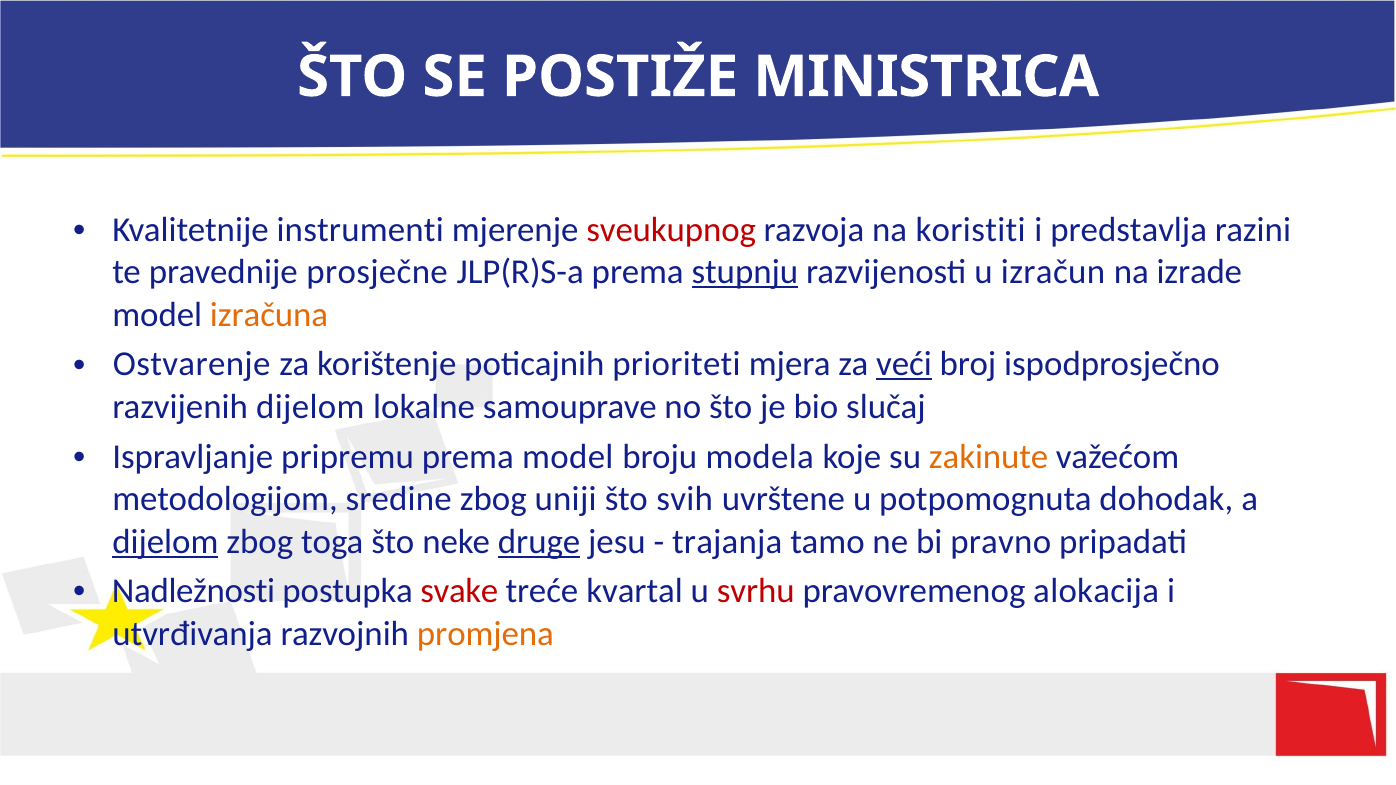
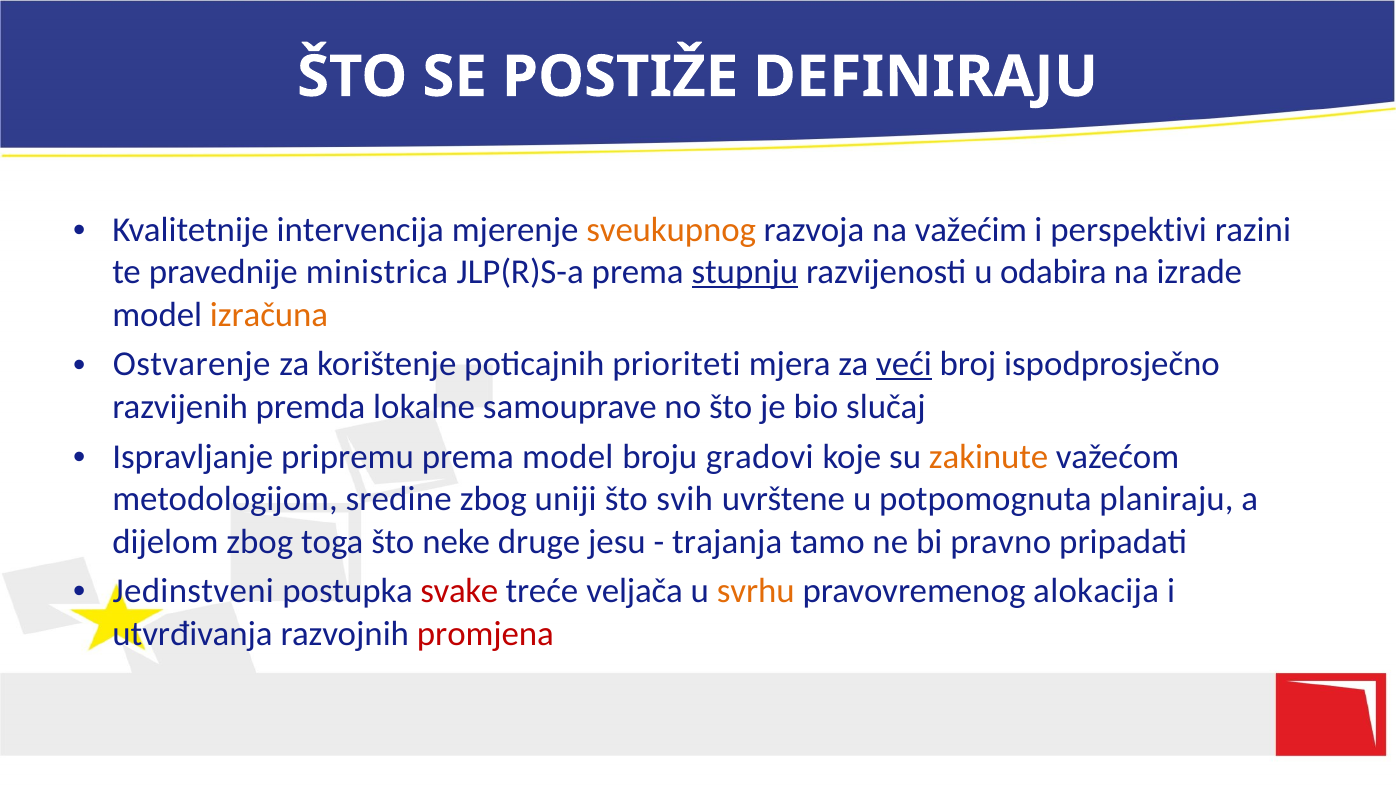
MINISTRICA: MINISTRICA -> DEFINIRAJU (926, 77)
instrumenti: instrumenti -> intervencija (360, 230)
sveukupnog colour: red -> orange (671, 230)
koristiti: koristiti -> važećim (971, 230)
predstavlja: predstavlja -> perspektivi (1129, 230)
prosječne: prosječne -> ministrica (377, 272)
izračun: izračun -> odabira (1053, 272)
razvijenih dijelom: dijelom -> premda (311, 407)
modela: modela -> gradovi (760, 457)
dohodak: dohodak -> planiraju (1166, 499)
dijelom underline: present -> none (165, 542)
druge underline: present -> none (539, 542)
Nadležnosti: Nadležnosti -> Jedinstveni (193, 591)
kvartal: kvartal -> veljača (635, 591)
svrhu colour: red -> orange (756, 591)
promjena colour: orange -> red (485, 634)
